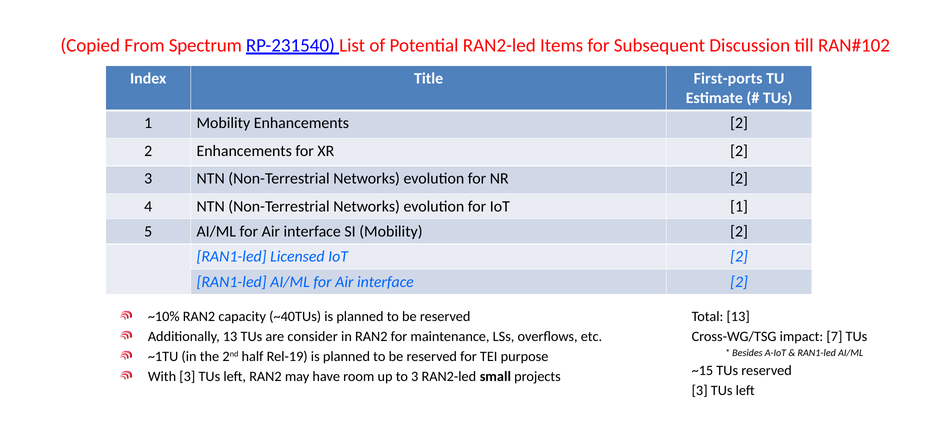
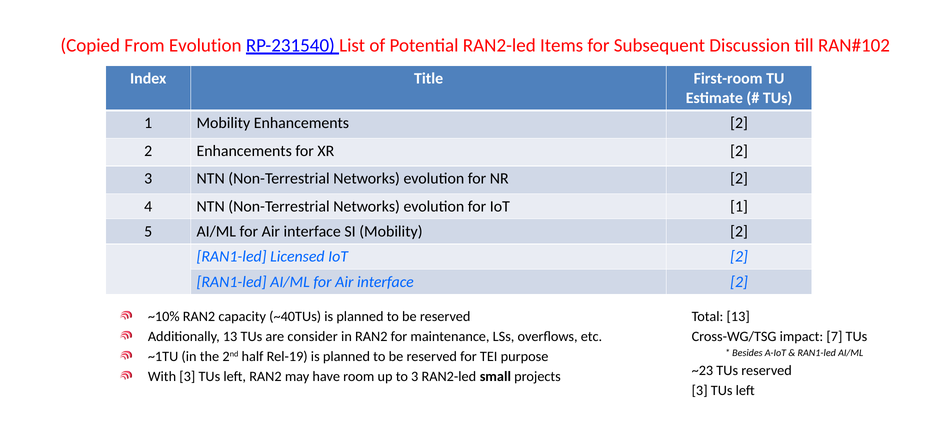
From Spectrum: Spectrum -> Evolution (205, 45)
First-ports: First-ports -> First-room (728, 79)
~15: ~15 -> ~23 (702, 371)
